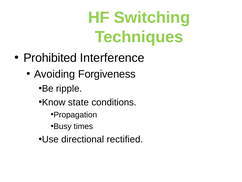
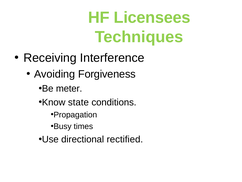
Switching: Switching -> Licensees (152, 17)
Prohibited: Prohibited -> Receiving (50, 58)
ripple: ripple -> meter (69, 88)
